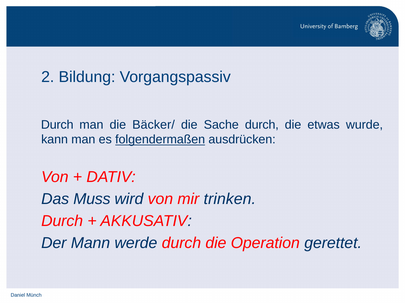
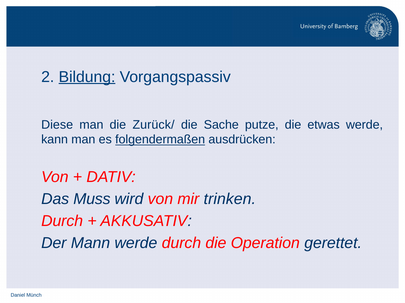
Bildung underline: none -> present (87, 77)
Durch: Durch -> Diese (57, 125)
Bäcker/: Bäcker/ -> Zurück/ (154, 125)
Sache durch: durch -> putze (262, 125)
etwas wurde: wurde -> werde (364, 125)
